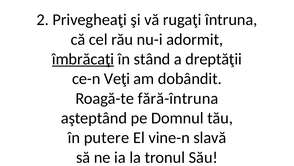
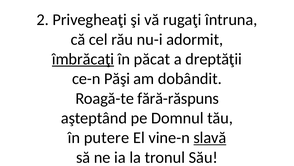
stând: stând -> păcat (152, 59)
Veţi: Veţi -> Păşi (117, 78)
fără-întruna: fără-întruna -> fără-răspuns (178, 98)
slavă underline: none -> present (210, 137)
